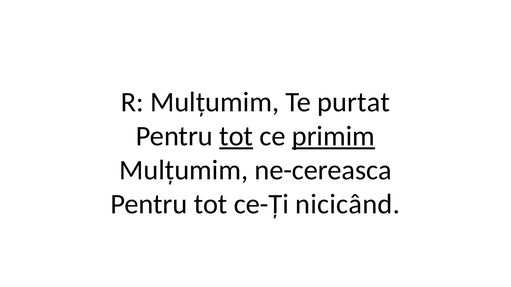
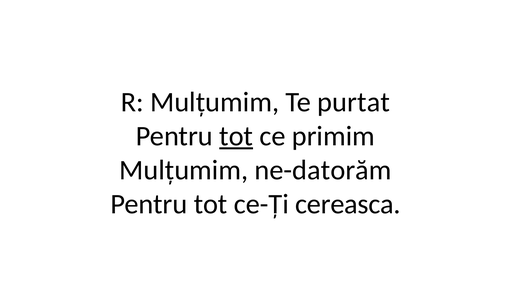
primim underline: present -> none (333, 136)
ne-cereasca: ne-cereasca -> ne-datorăm (323, 170)
nicicând: nicicând -> cereasca (348, 204)
